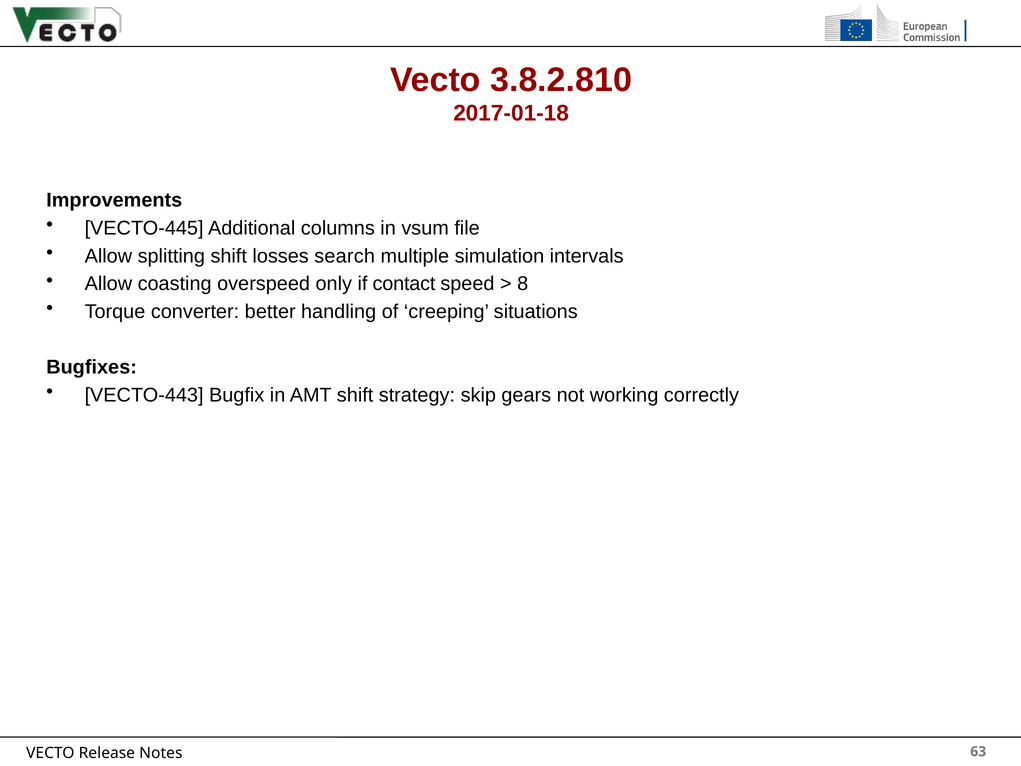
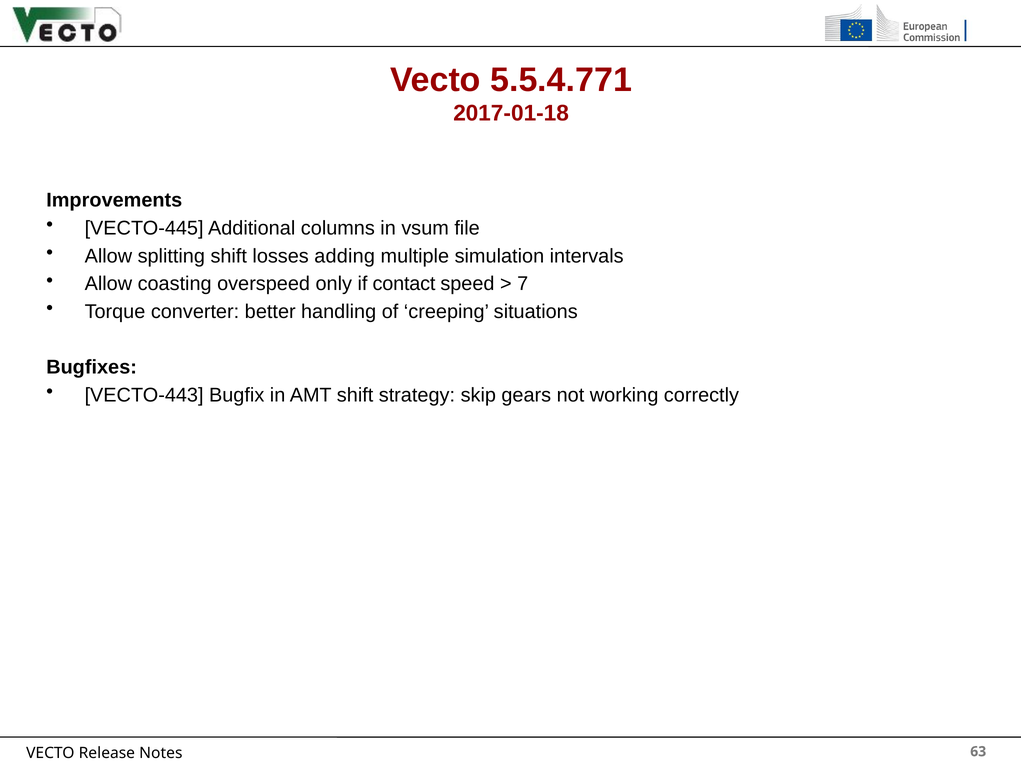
3.8.2.810: 3.8.2.810 -> 5.5.4.771 (561, 80)
search: search -> adding (345, 256)
8: 8 -> 7 (523, 284)
